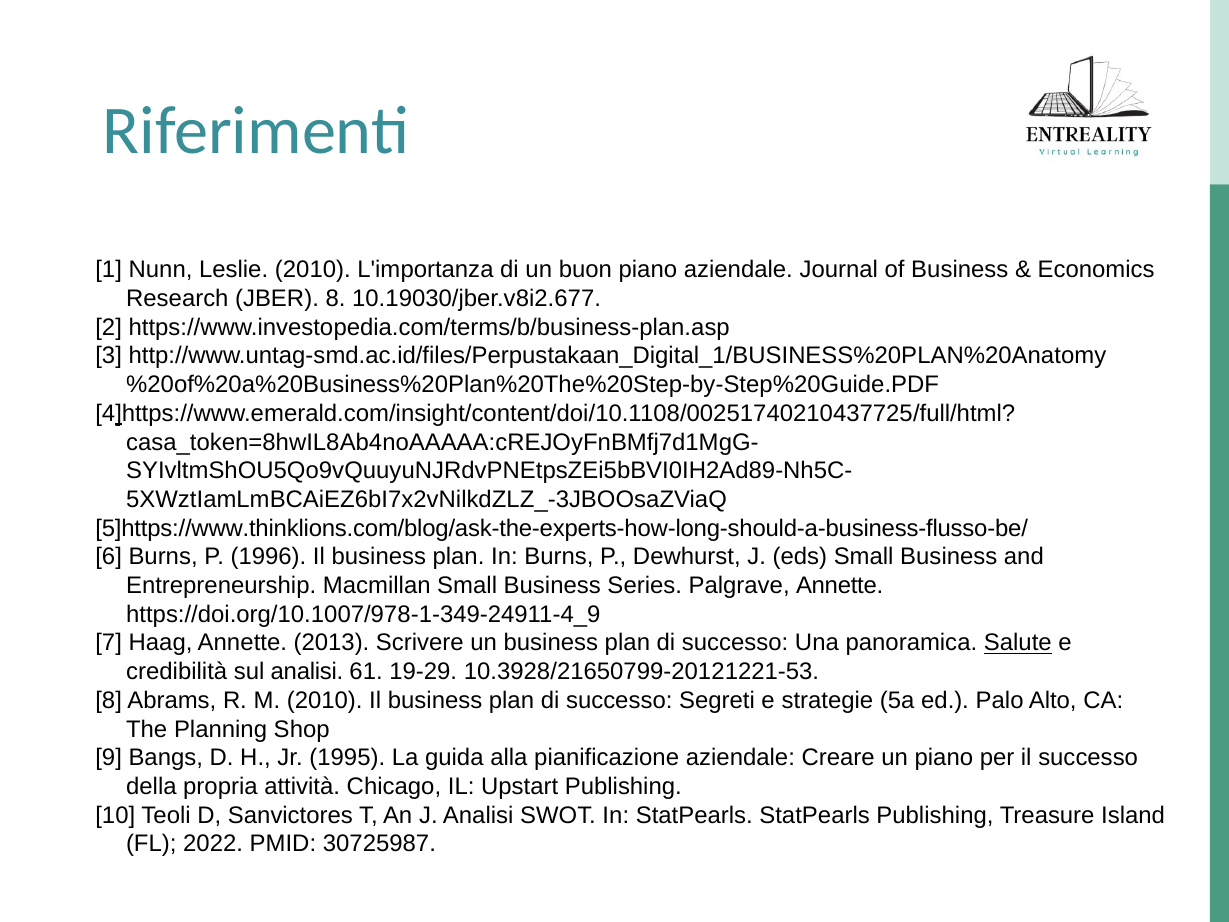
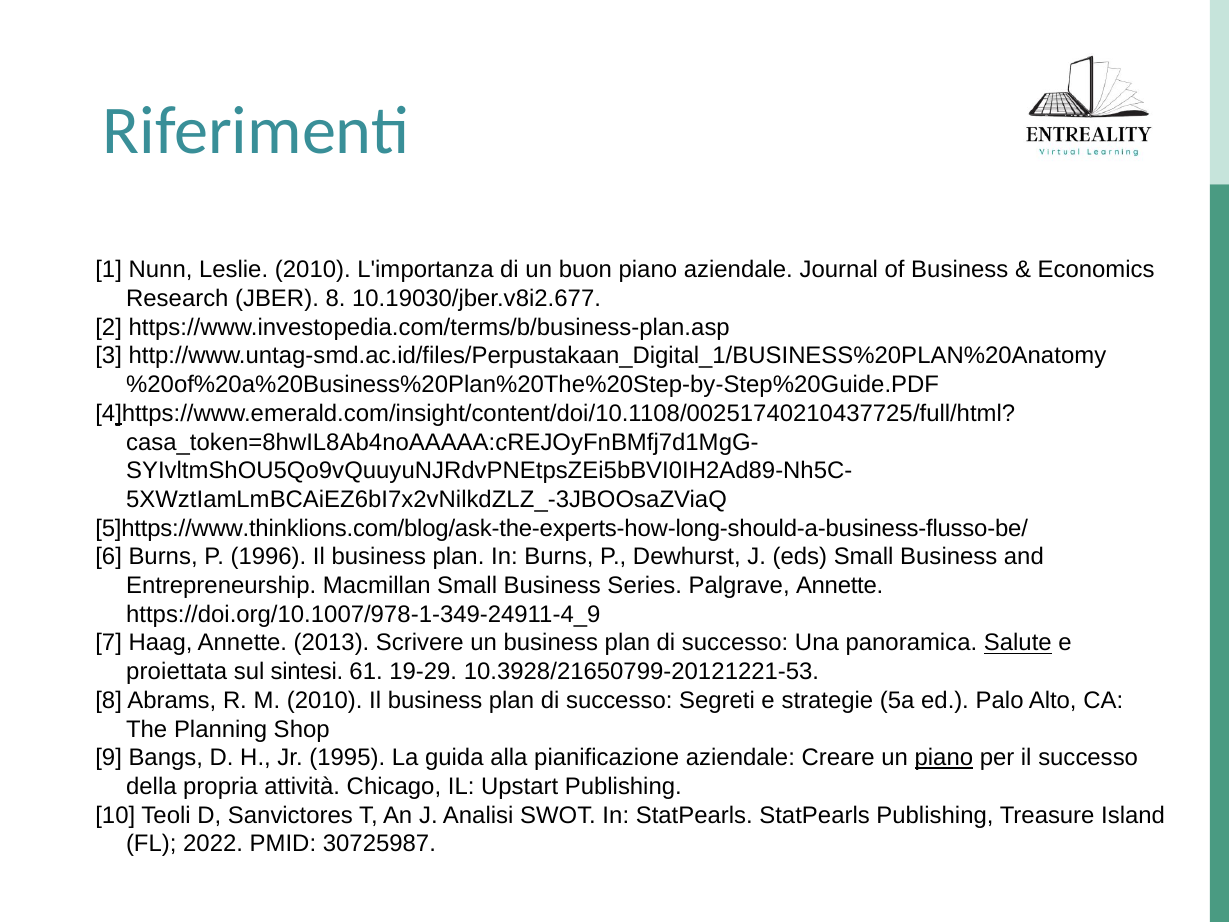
credibilità: credibilità -> proiettata (177, 672)
sul analisi: analisi -> sintesi (307, 672)
piano underline: none -> present (944, 758)
